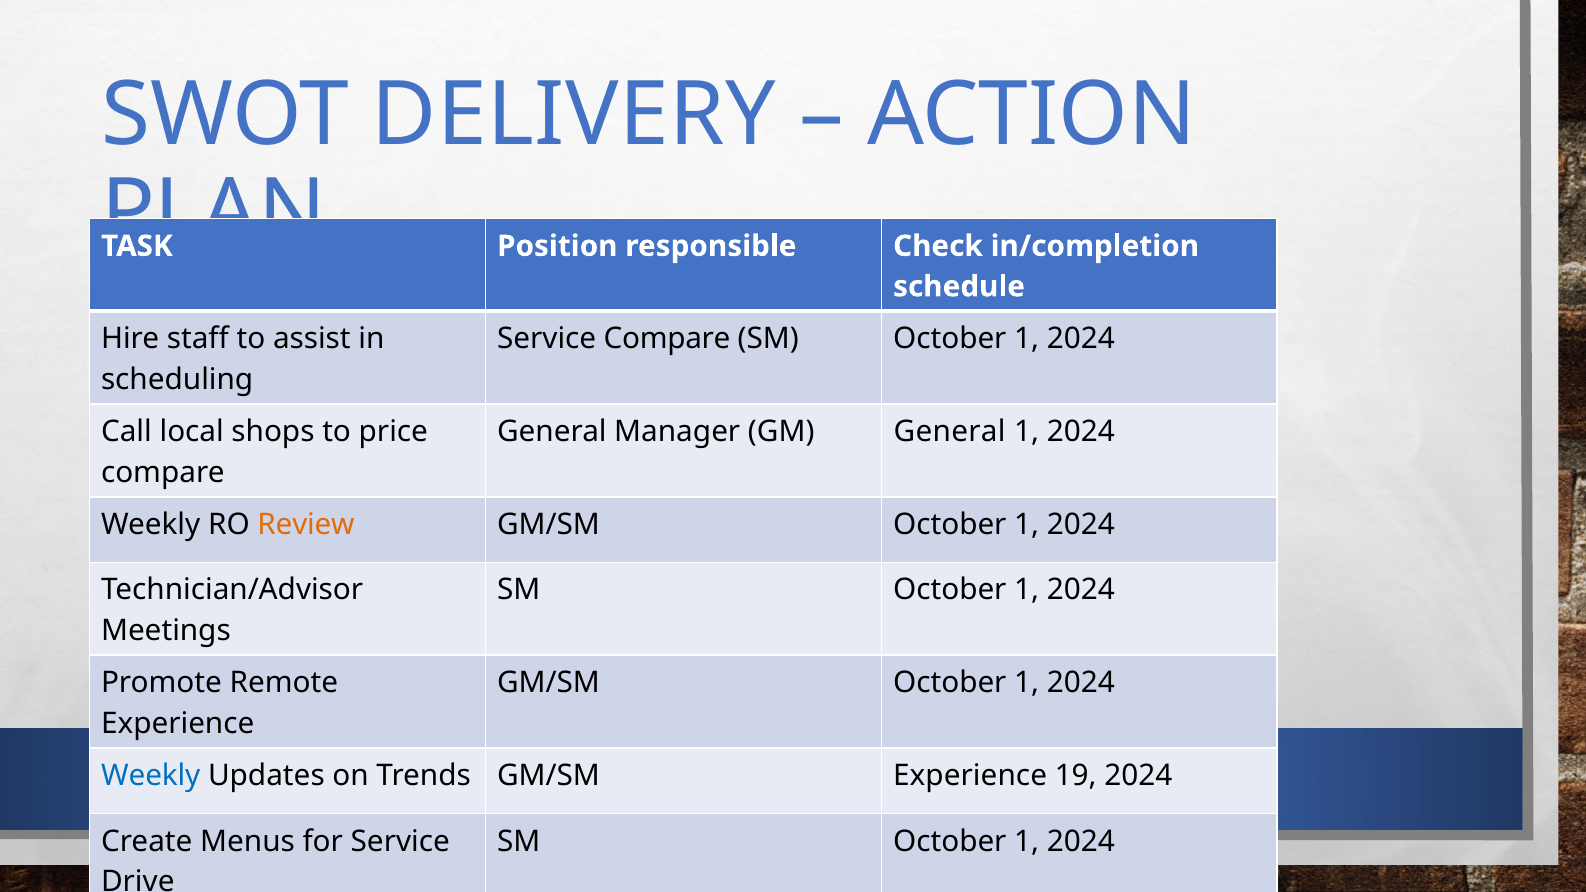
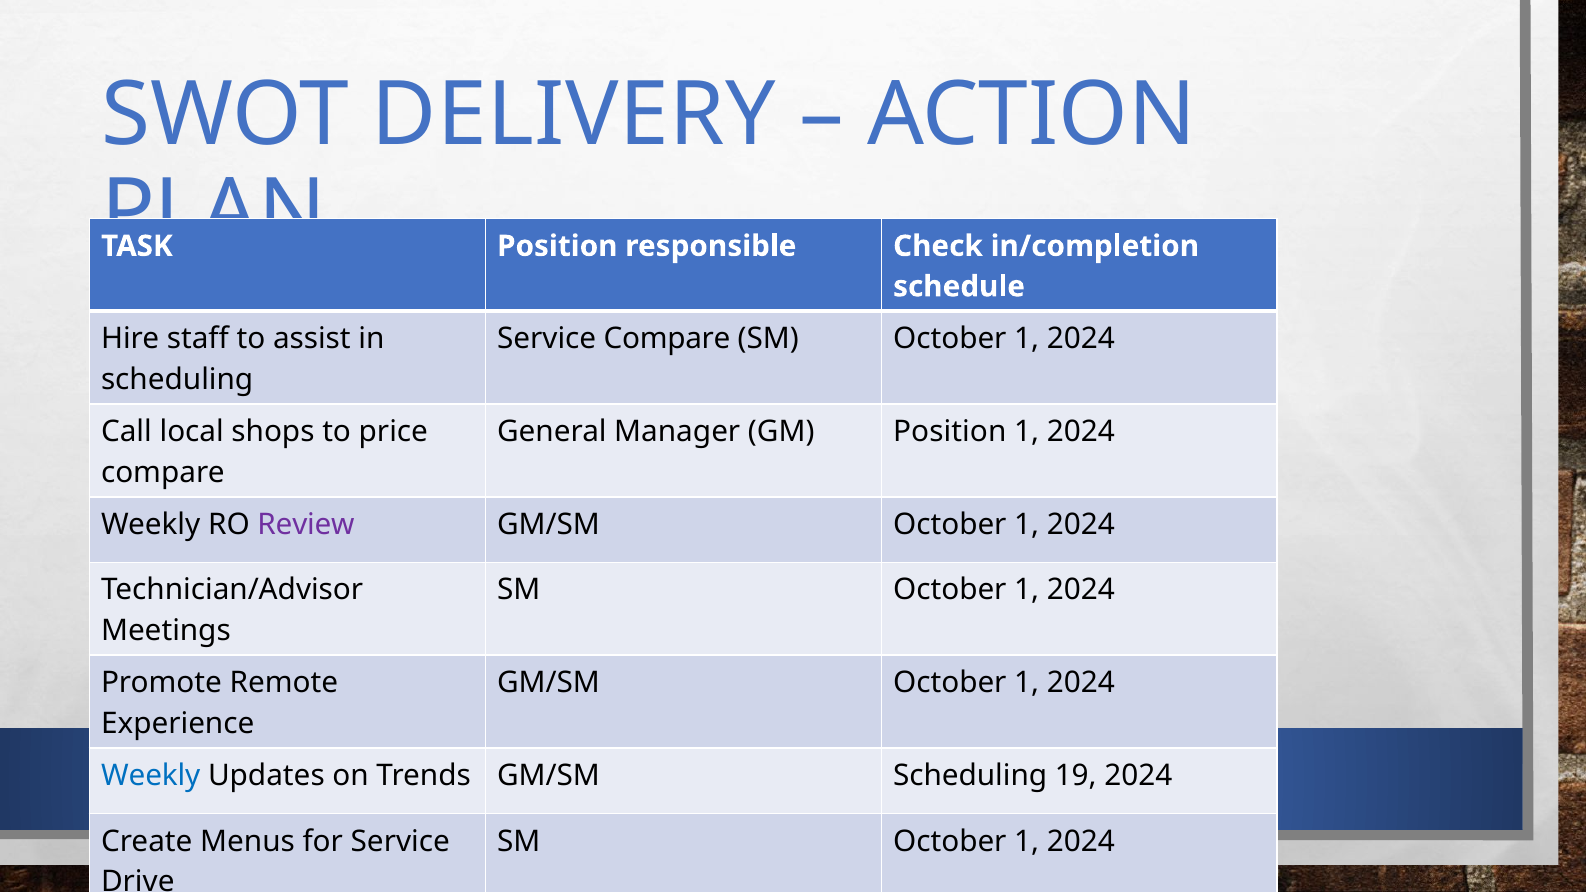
GM General: General -> Position (950, 432)
Review colour: orange -> purple (306, 525)
GM/SM Experience: Experience -> Scheduling (970, 776)
